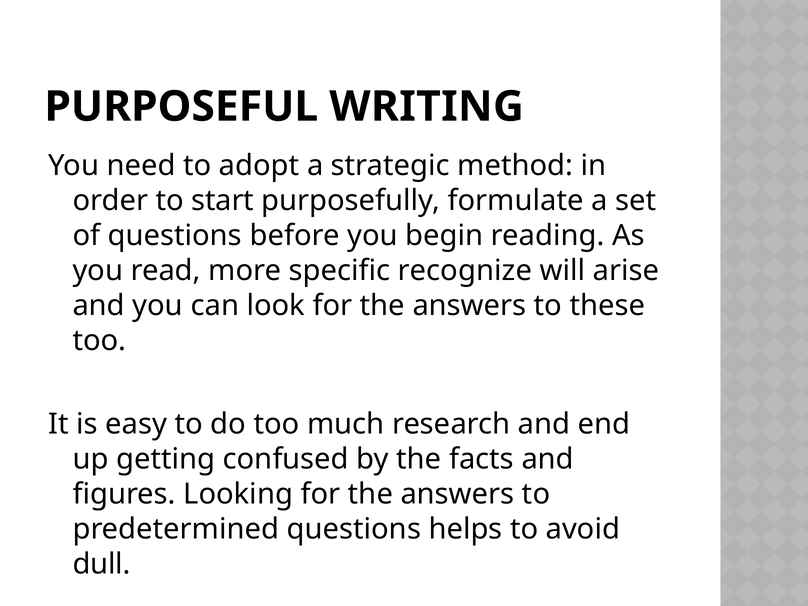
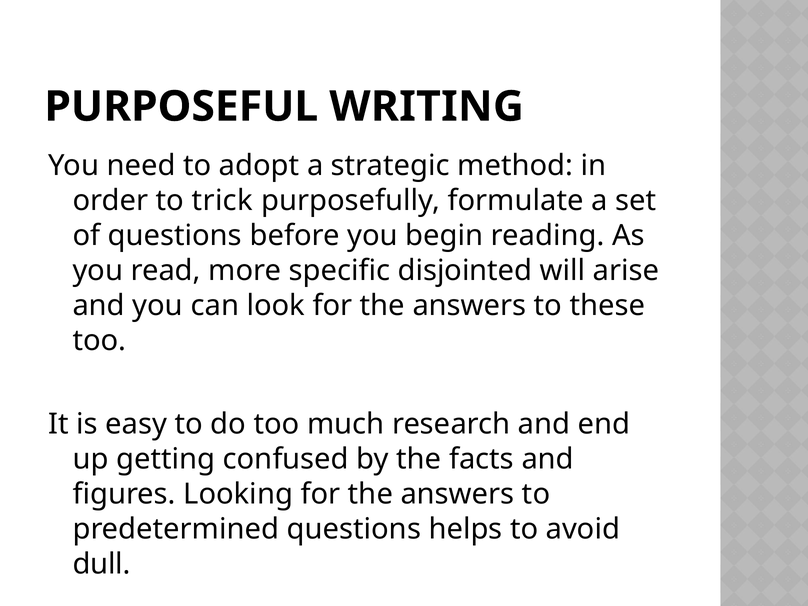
start: start -> trick (222, 201)
recognize: recognize -> disjointed (465, 271)
